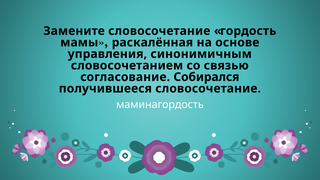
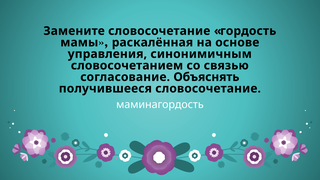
Собирался: Собирался -> Объяснять (206, 77)
